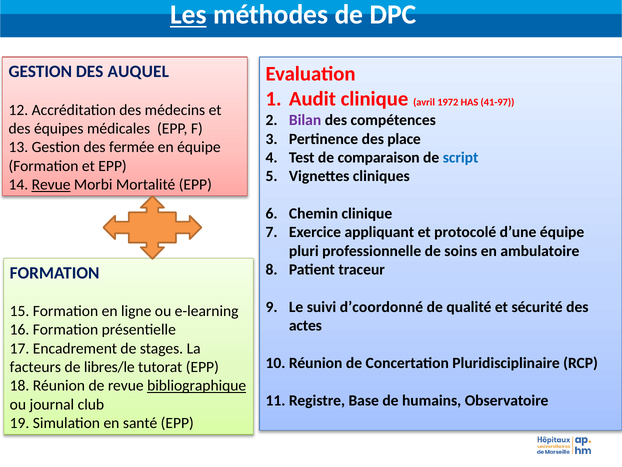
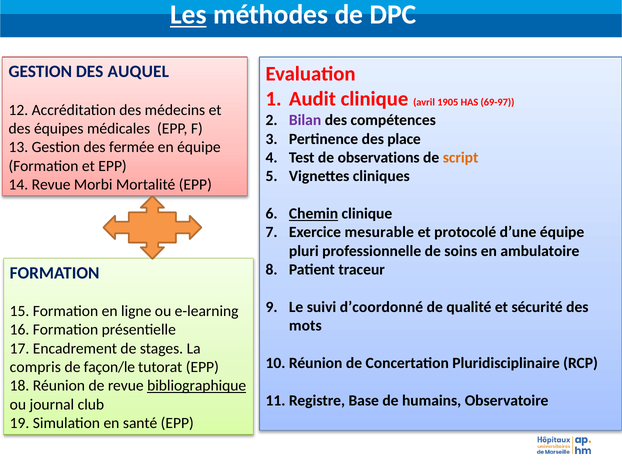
1972: 1972 -> 1905 (448, 102)
41-97: 41-97 -> 69-97 (498, 102)
comparaison: comparaison -> observations (379, 157)
script colour: blue -> orange (461, 157)
Revue underline: present -> none (51, 184)
Chemin underline: none -> present (314, 213)
appliquant: appliquant -> mesurable (379, 232)
actes: actes -> mots (305, 325)
facteurs: facteurs -> compris (35, 367)
libres/le: libres/le -> façon/le (109, 367)
